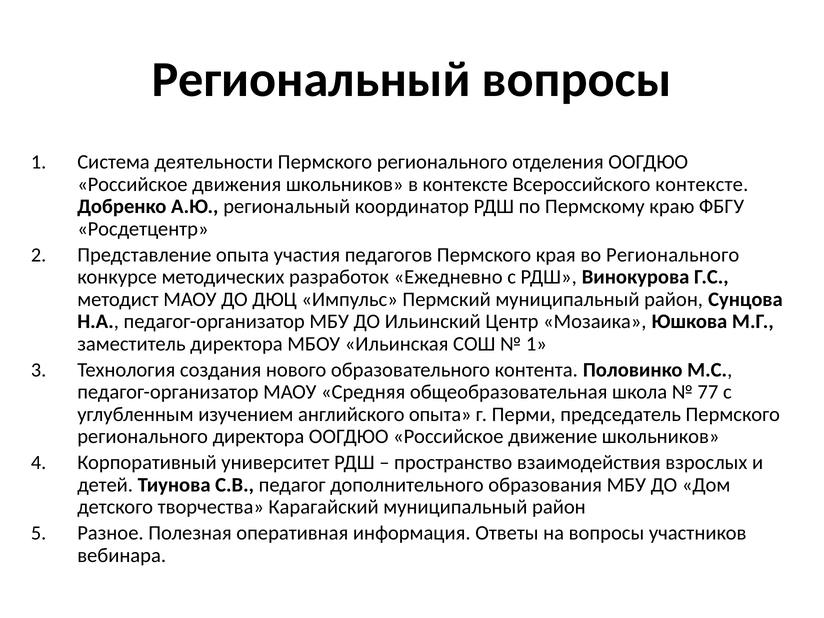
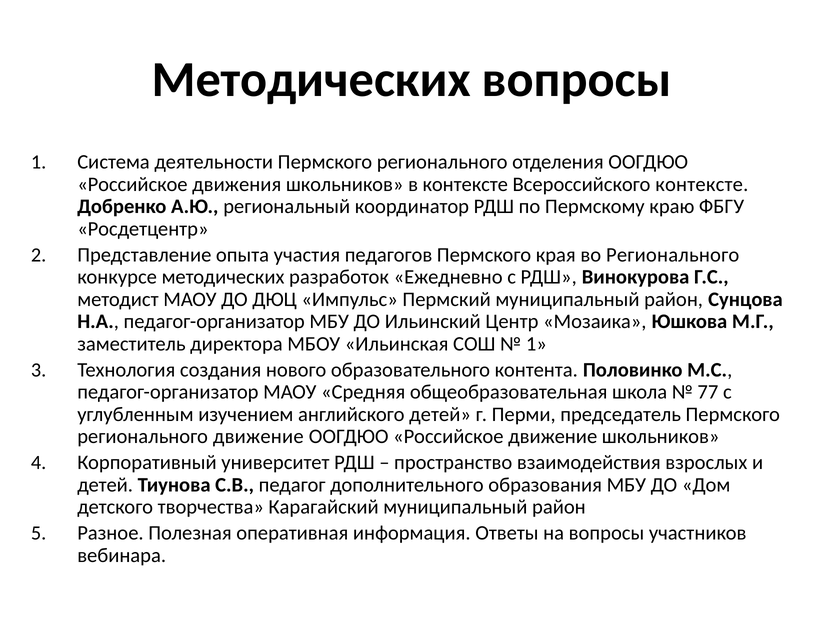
Региональный: Региональный -> Методических (311, 80)
английского опыта: опыта -> детей (440, 414)
регионального директора: директора -> движение (258, 437)
